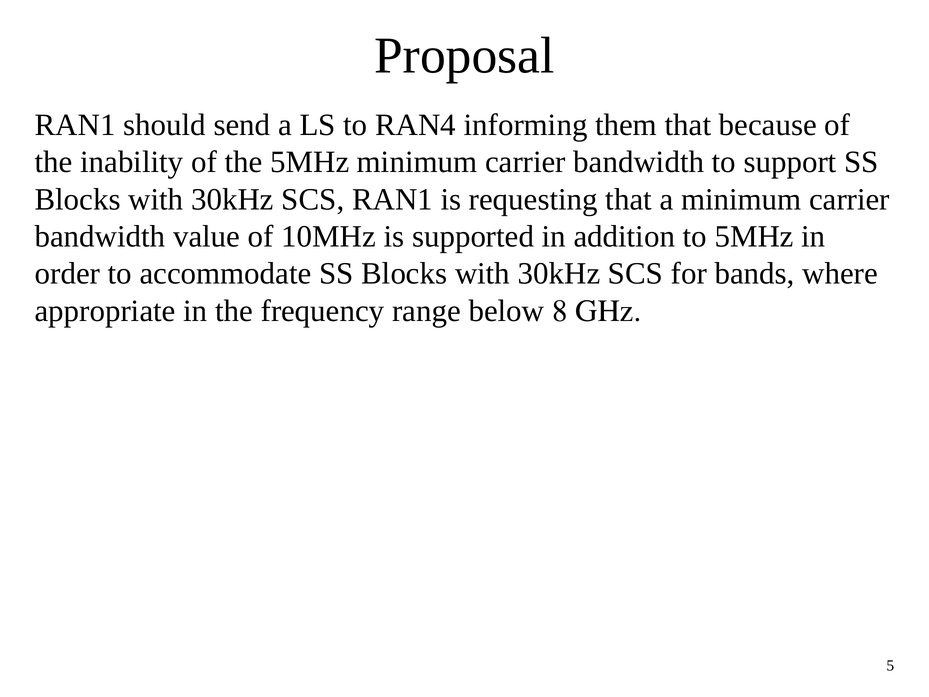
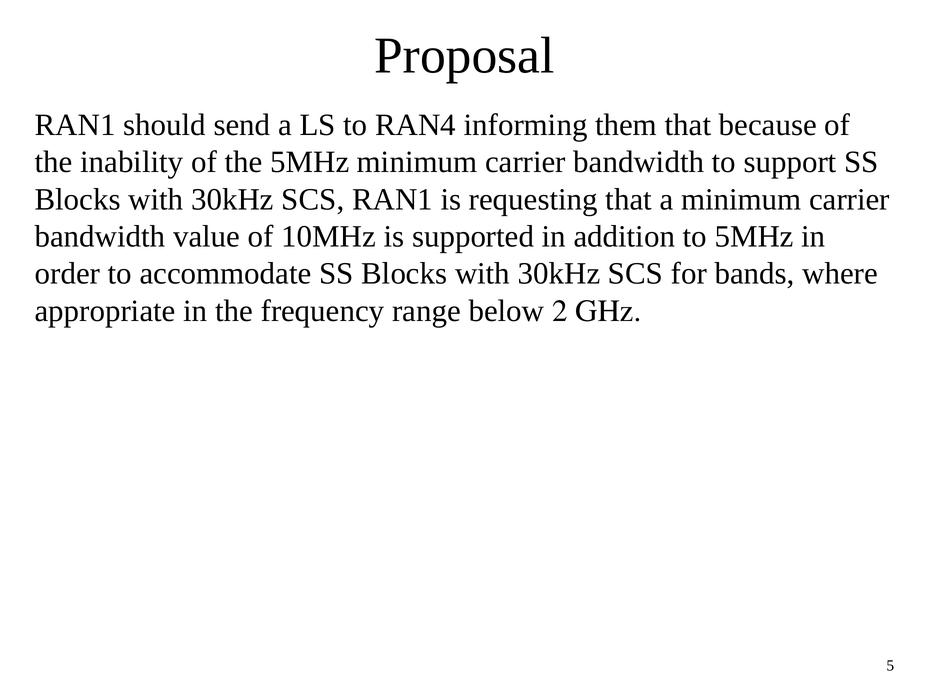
8: 8 -> 2 (560, 311)
